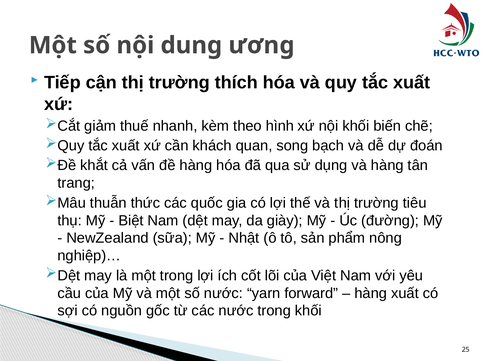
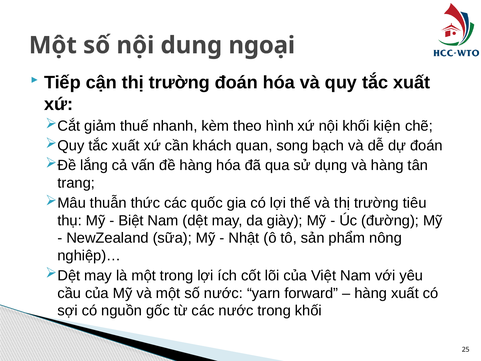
ương: ương -> ngoại (262, 45)
trường thích: thích -> đoán (236, 83)
biến: biến -> kiện (387, 126)
khắt: khắt -> lắng (94, 165)
